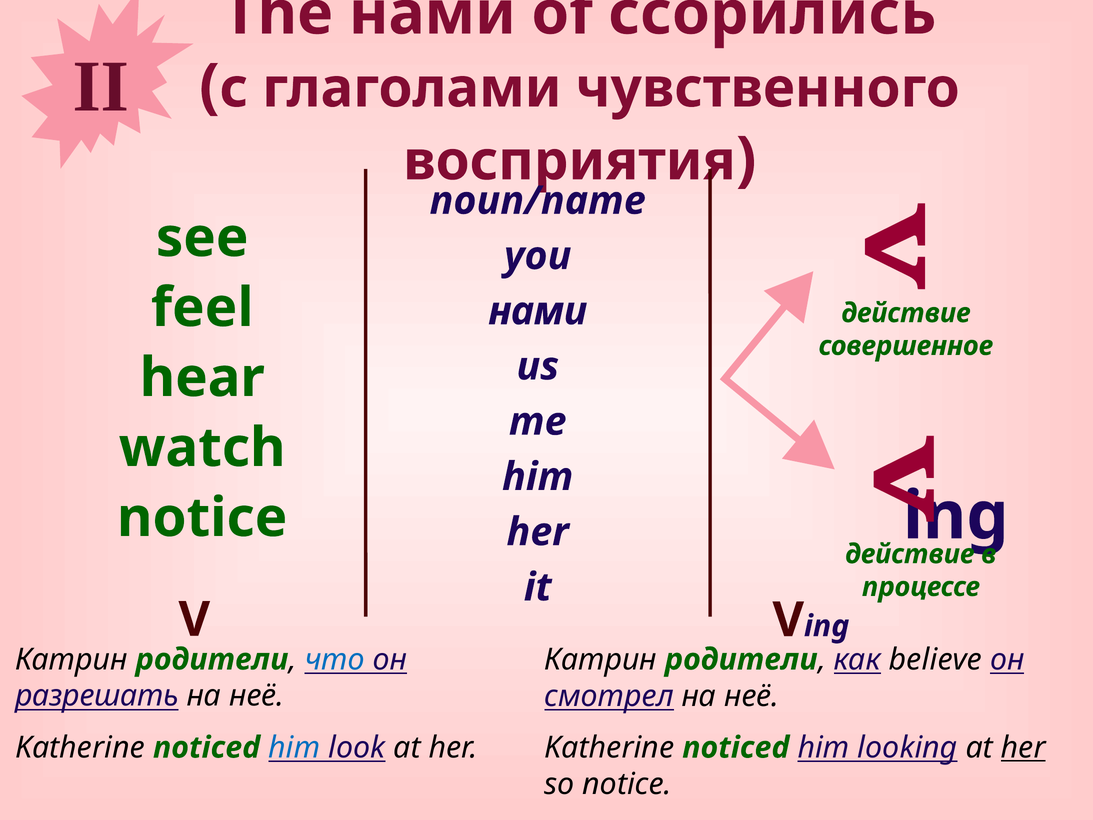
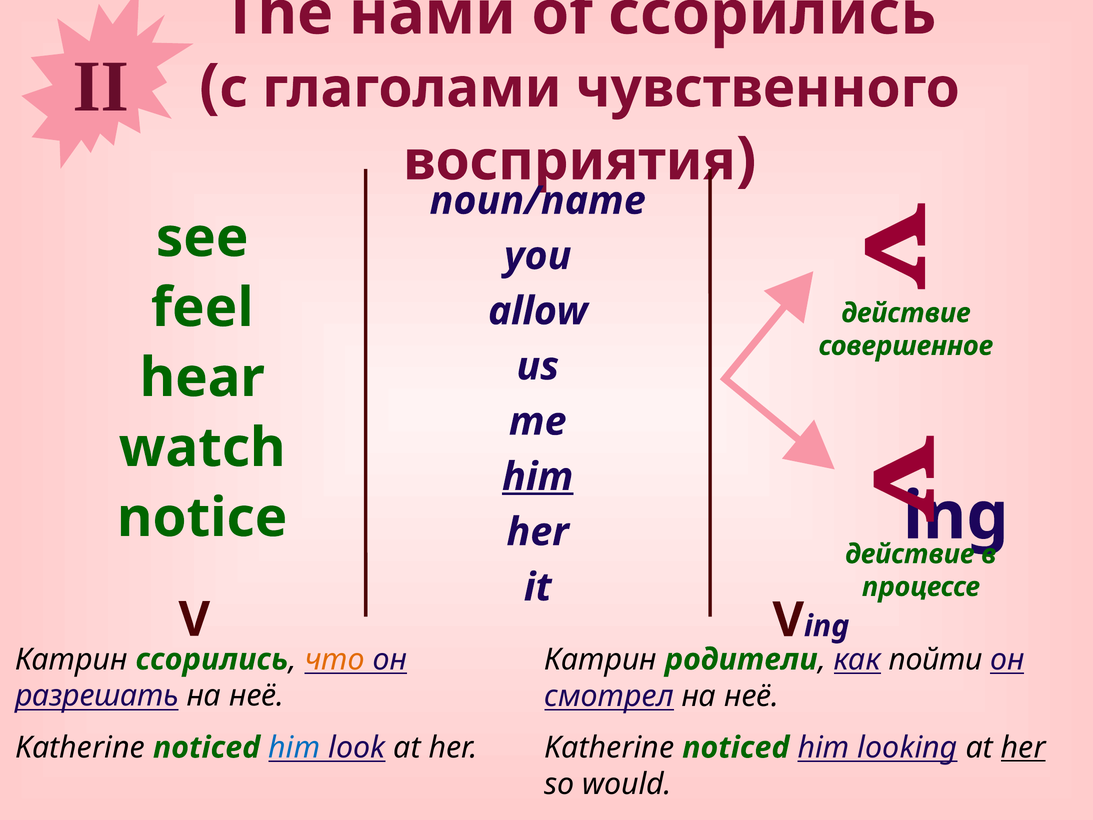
нами: нами -> allow (538, 311)
him underline: none -> present (538, 477)
родители: родители -> ссорились (212, 659)
что colour: blue -> orange (335, 659)
believe: believe -> пойти (936, 659)
so notice: notice -> would (627, 784)
